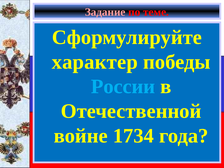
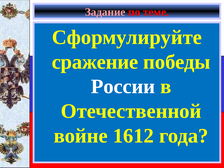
характер: характер -> сражение (95, 62)
России colour: light blue -> white (123, 87)
1734: 1734 -> 1612 (133, 136)
